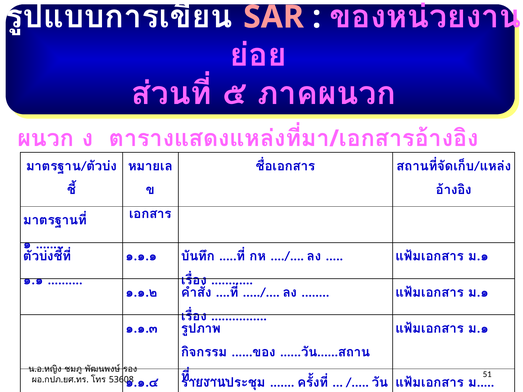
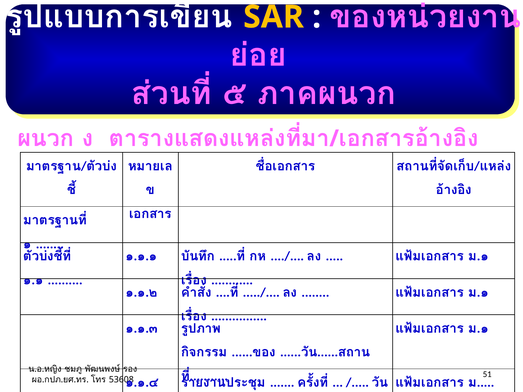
SAR colour: pink -> yellow (274, 17)
